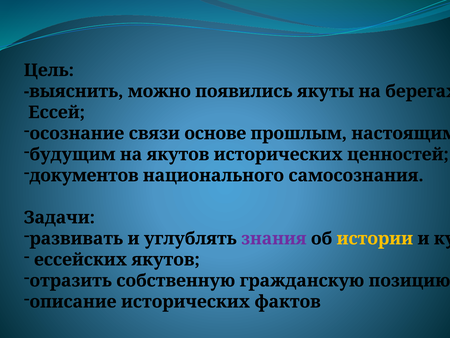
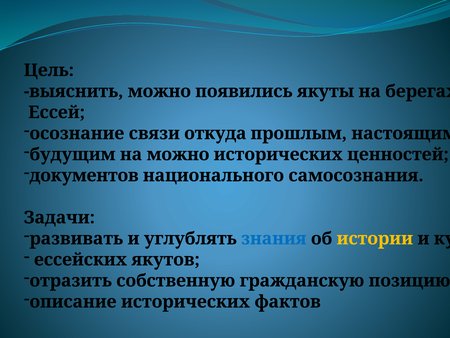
основе: основе -> откуда (215, 133)
на якутов: якутов -> можно (178, 154)
знания colour: purple -> blue (274, 238)
